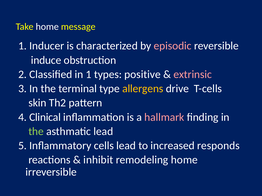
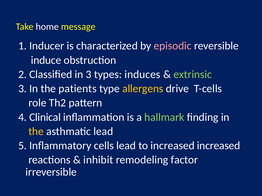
in 1: 1 -> 3 (89, 75)
positive: positive -> induces (142, 75)
extrinsic colour: pink -> light green (193, 75)
terminal: terminal -> patients (78, 89)
skin: skin -> role (37, 103)
hallmark colour: pink -> light green (164, 117)
the colour: light green -> yellow (36, 132)
increased responds: responds -> increased (219, 146)
remodeling home: home -> factor (184, 160)
